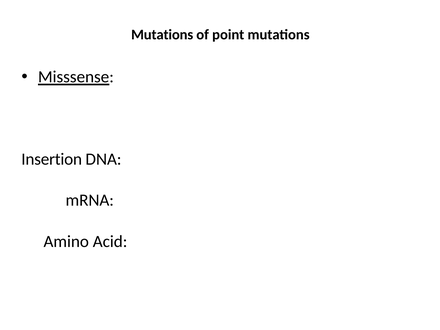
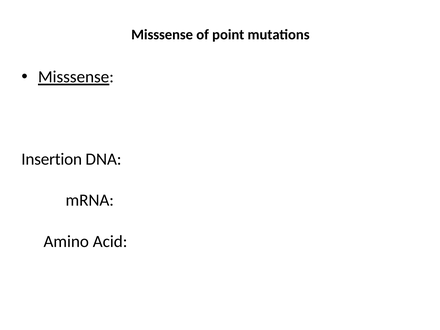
Mutations: Mutations -> Misssense (162, 35)
